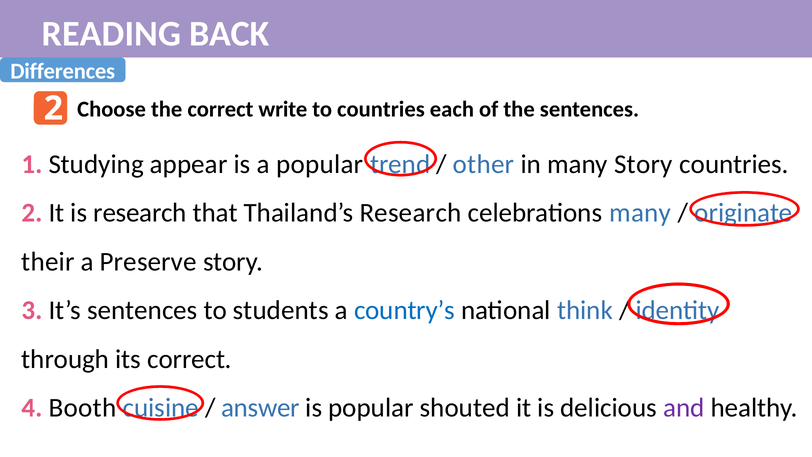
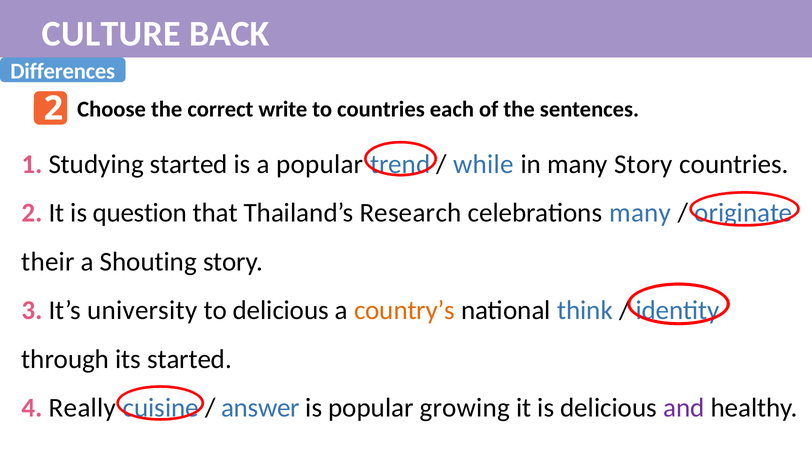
READING: READING -> CULTURE (111, 34)
Studying appear: appear -> started (189, 164)
other: other -> while (484, 164)
is research: research -> question (140, 213)
Preserve: Preserve -> Shouting (148, 262)
It’s sentences: sentences -> university (142, 310)
to students: students -> delicious (281, 310)
country’s colour: blue -> orange (405, 310)
its correct: correct -> started (190, 359)
Booth: Booth -> Really (82, 408)
shouted: shouted -> growing (465, 408)
